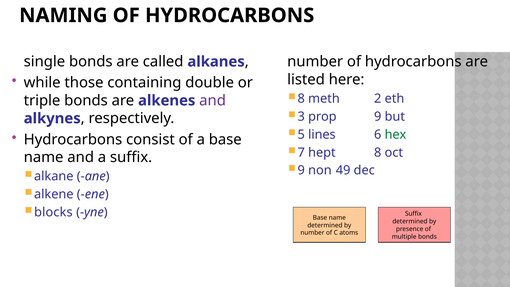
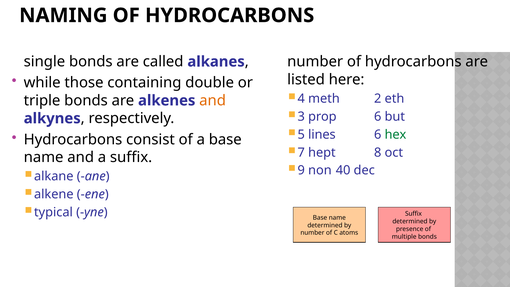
8: 8 -> 4 (301, 99)
and colour: purple -> orange (213, 101)
prop 9: 9 -> 6 (378, 116)
49: 49 -> 40 (343, 170)
blocks: blocks -> typical (53, 212)
